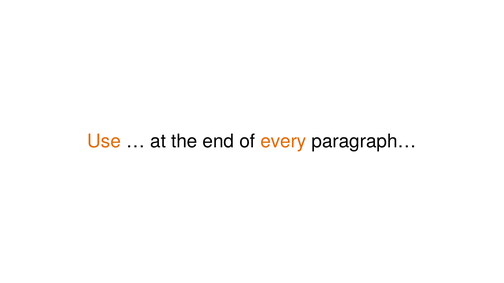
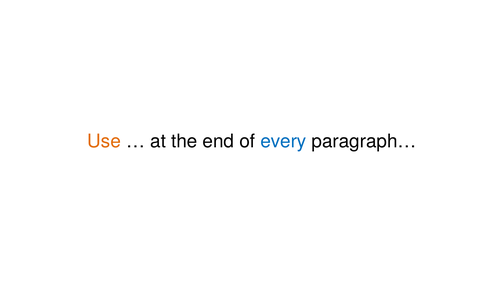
every colour: orange -> blue (283, 142)
